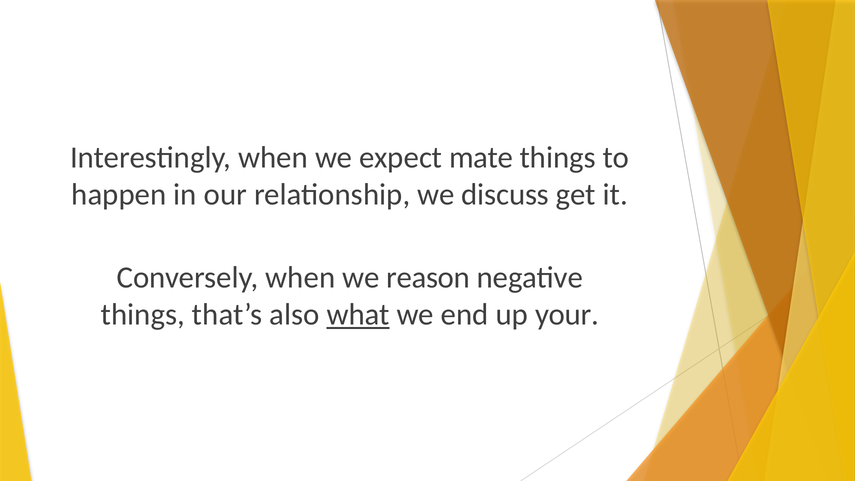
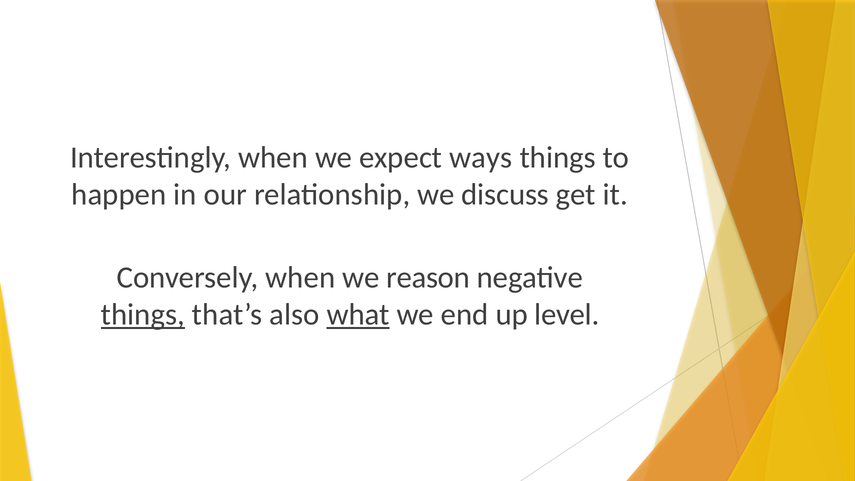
mate: mate -> ways (481, 158)
things underline: none -> present (143, 315)
your: your -> level (567, 315)
